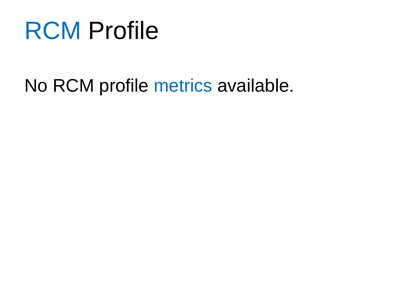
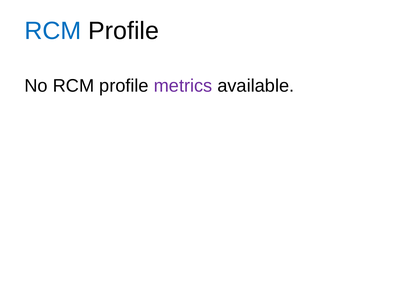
metrics colour: blue -> purple (183, 86)
